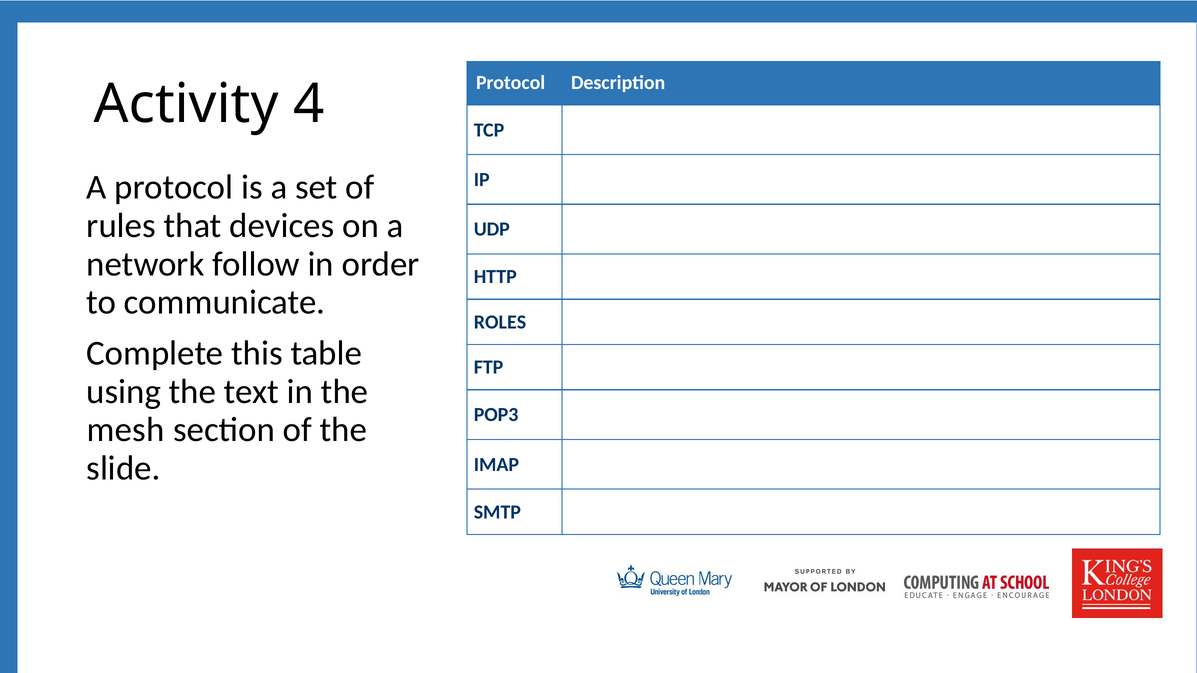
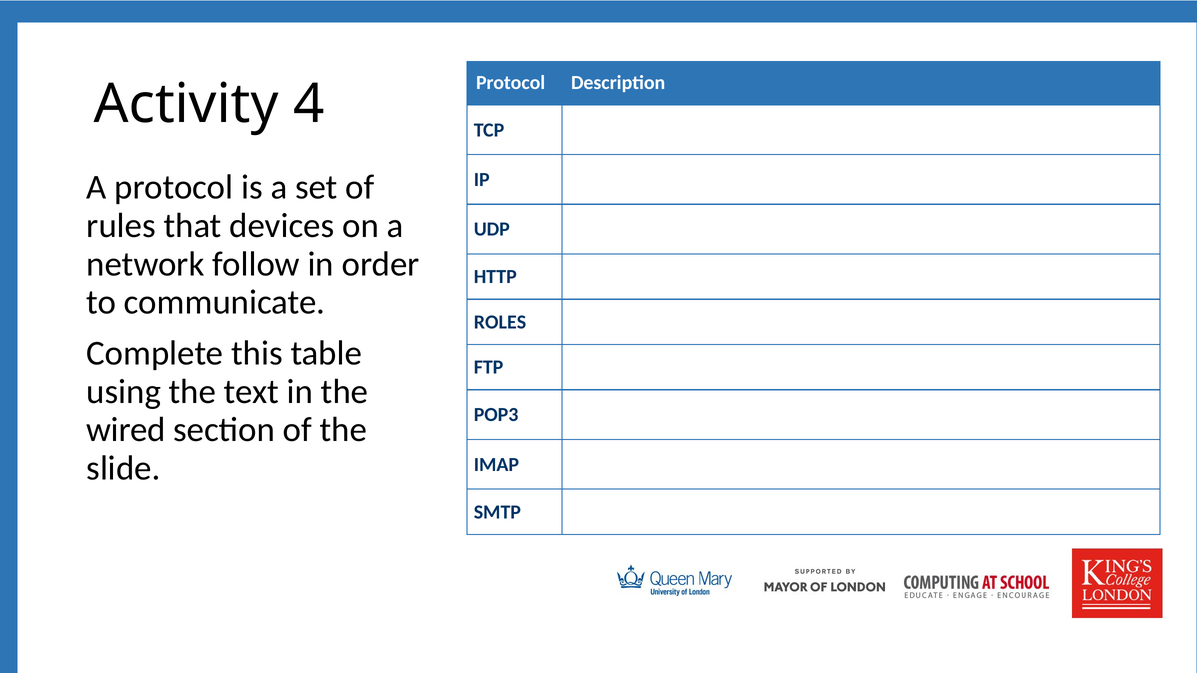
mesh: mesh -> wired (126, 430)
